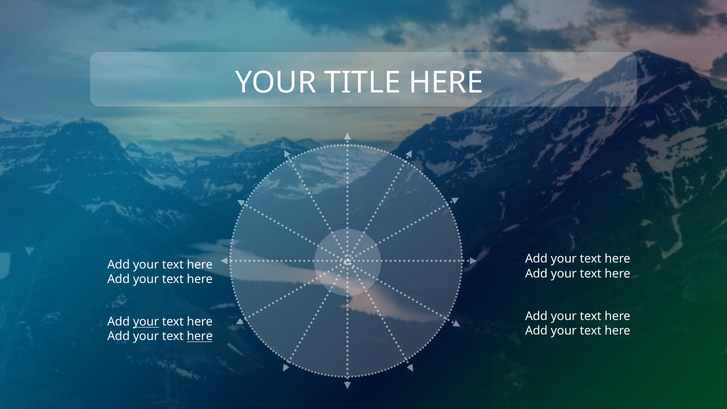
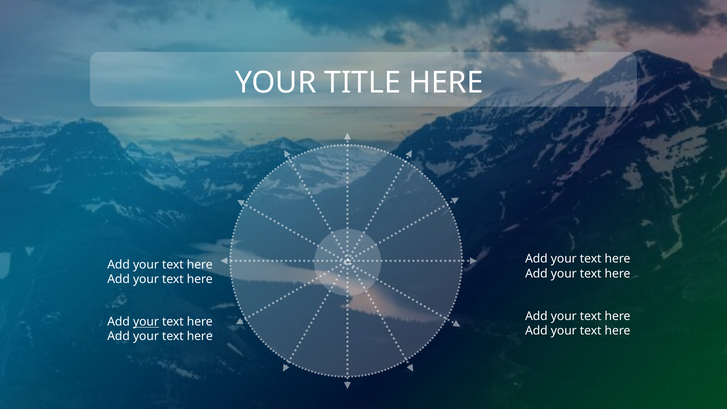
here underline: present -> none (200, 336)
